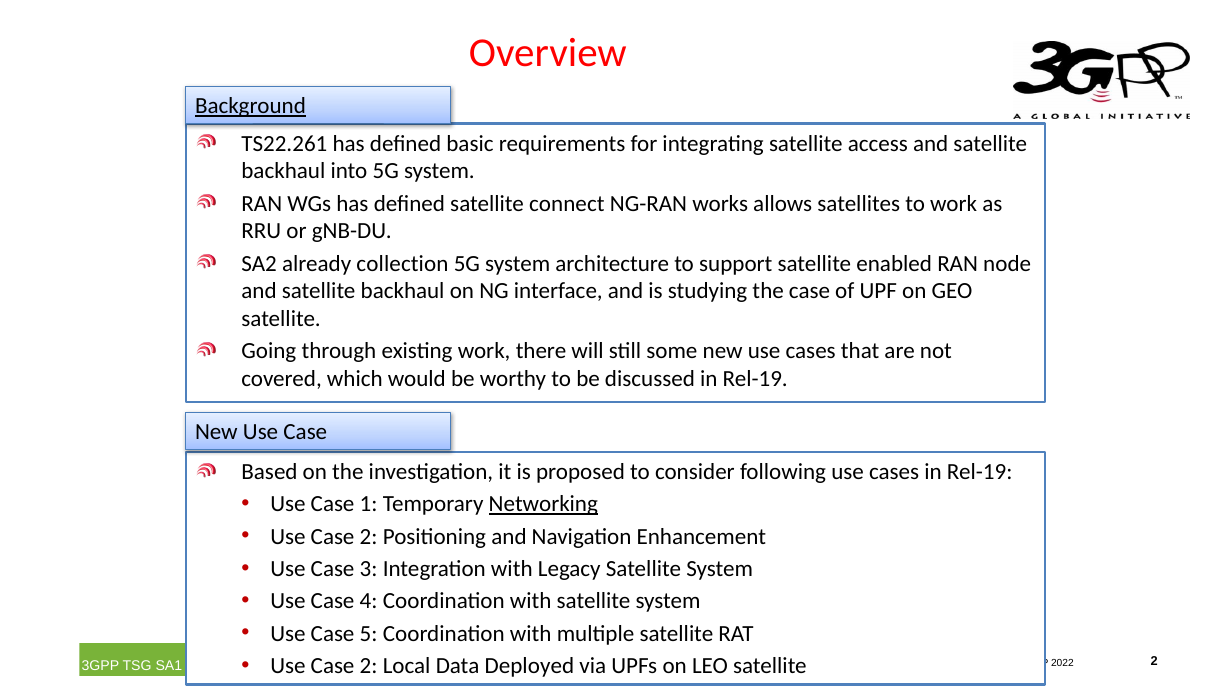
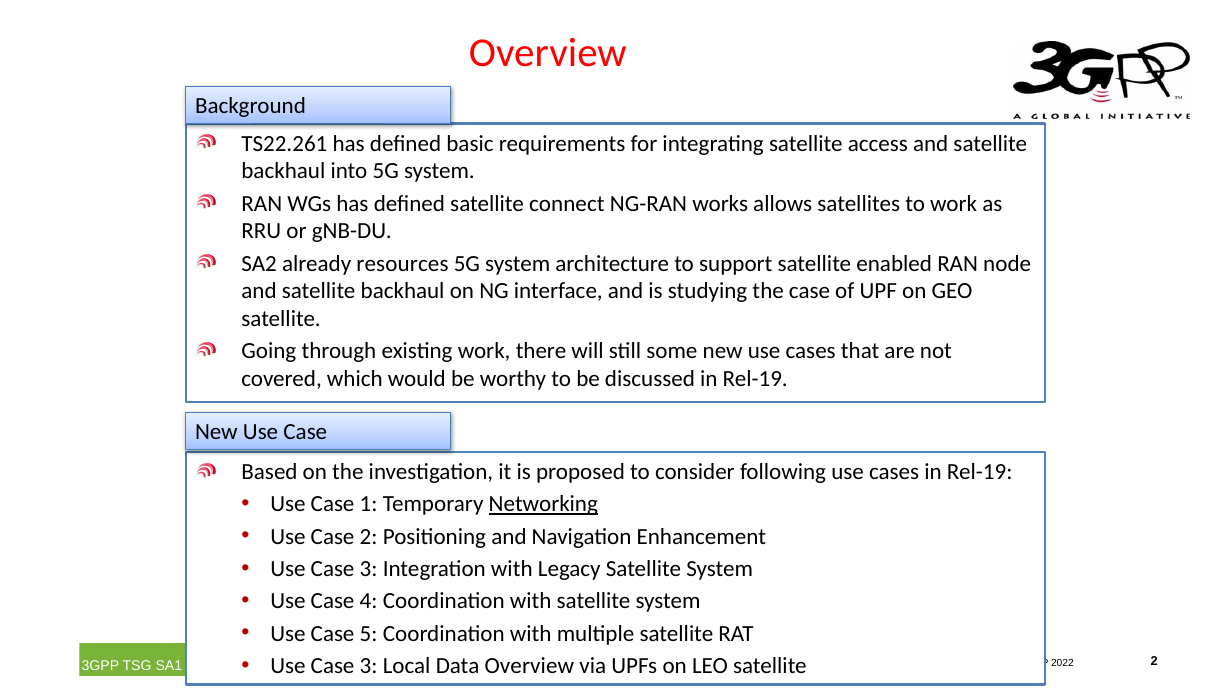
Background underline: present -> none (250, 106)
collection: collection -> resources (403, 264)
2: 2 -> 3 (369, 666)
Data Deployed: Deployed -> Overview (529, 666)
